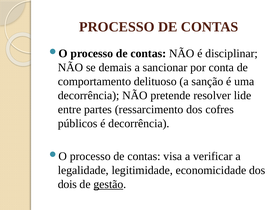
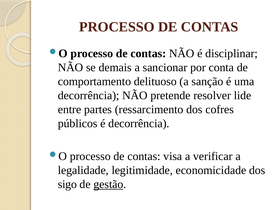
dois: dois -> sigo (67, 184)
